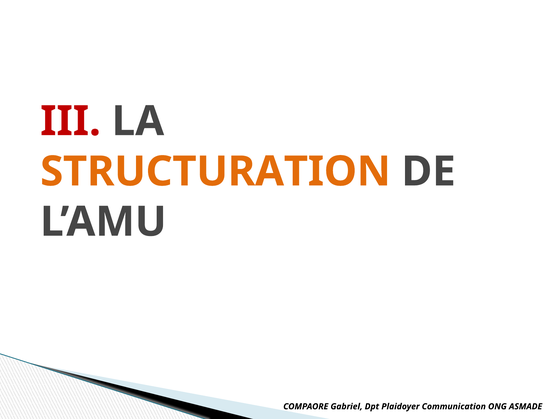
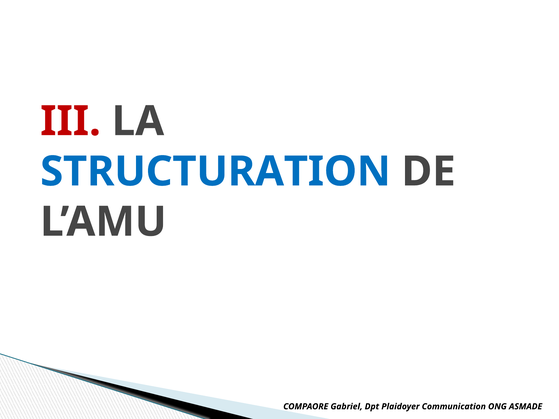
STRUCTURATION colour: orange -> blue (216, 172)
